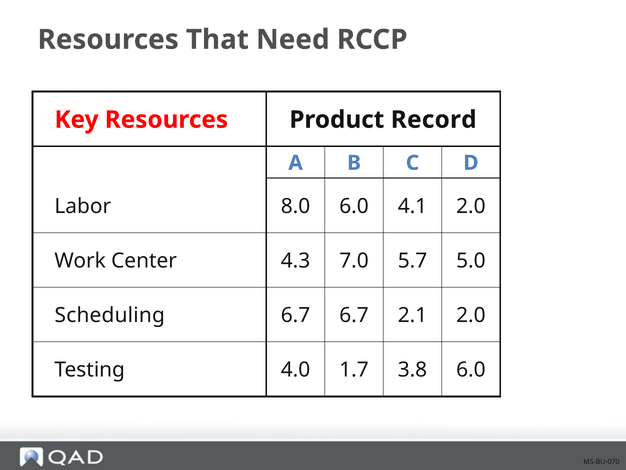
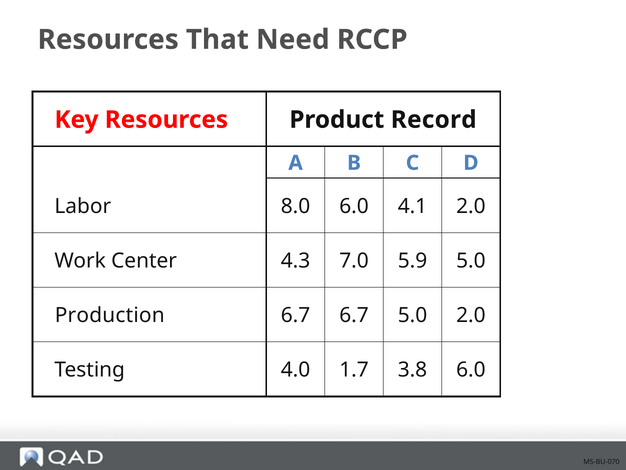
5.7: 5.7 -> 5.9 (412, 260)
Scheduling: Scheduling -> Production (110, 315)
6.7 2.1: 2.1 -> 5.0 (412, 315)
